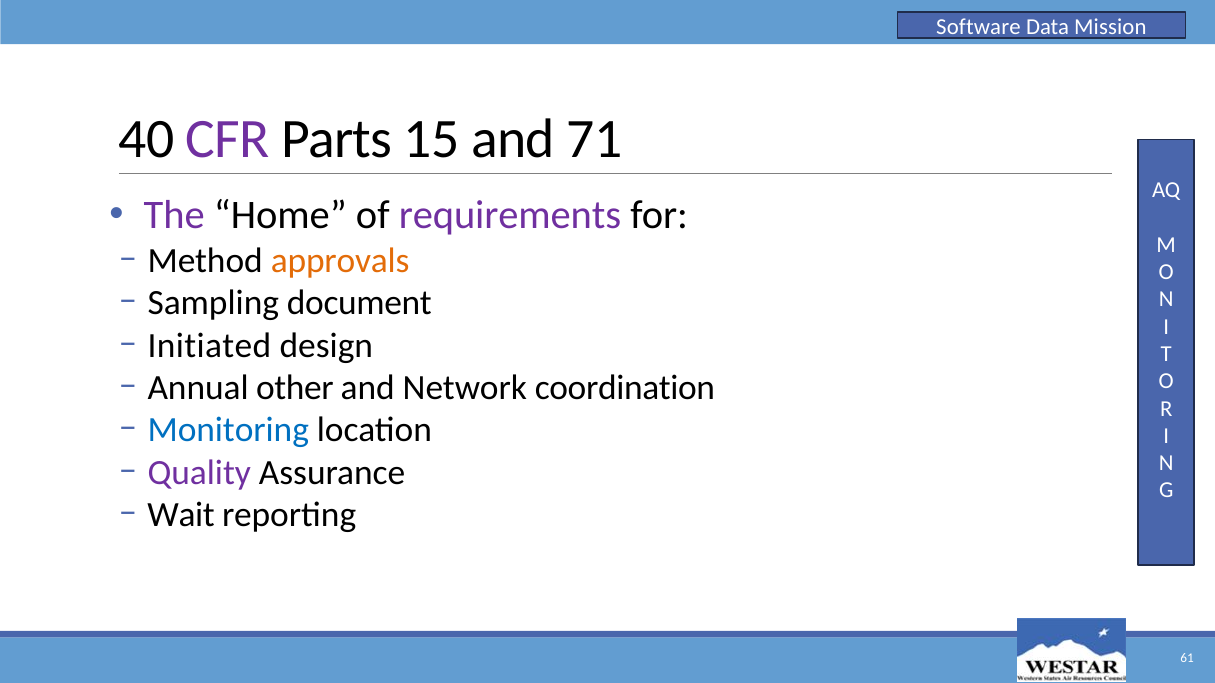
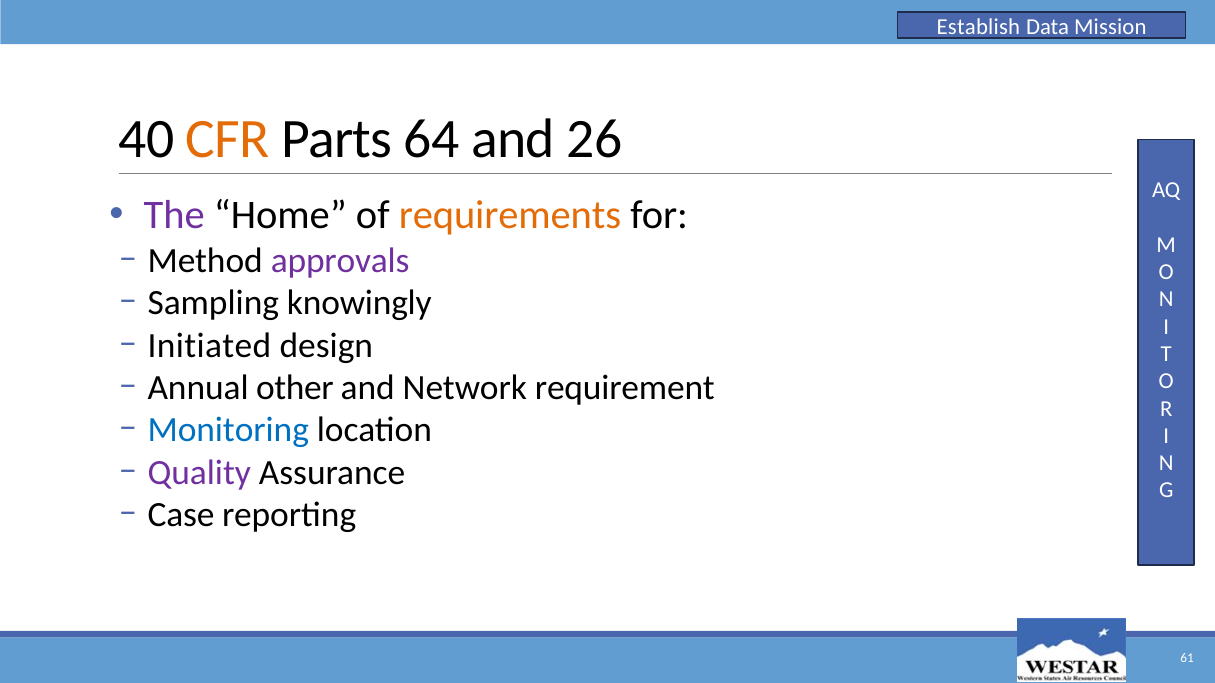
Software: Software -> Establish (978, 27)
CFR colour: purple -> orange (228, 139)
15: 15 -> 64 (432, 139)
71: 71 -> 26 (594, 139)
requirements colour: purple -> orange (510, 216)
approvals colour: orange -> purple (340, 261)
document: document -> knowingly (359, 303)
coordination: coordination -> requirement (625, 388)
Wait: Wait -> Case (181, 515)
